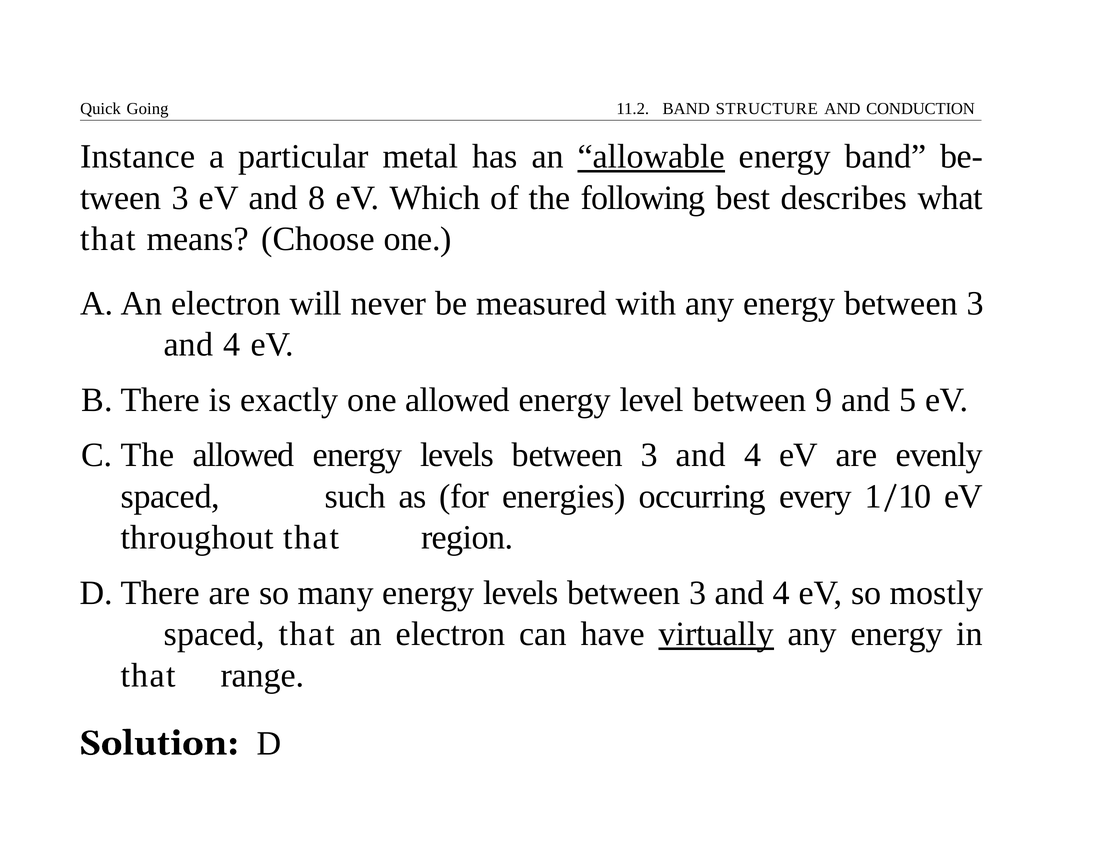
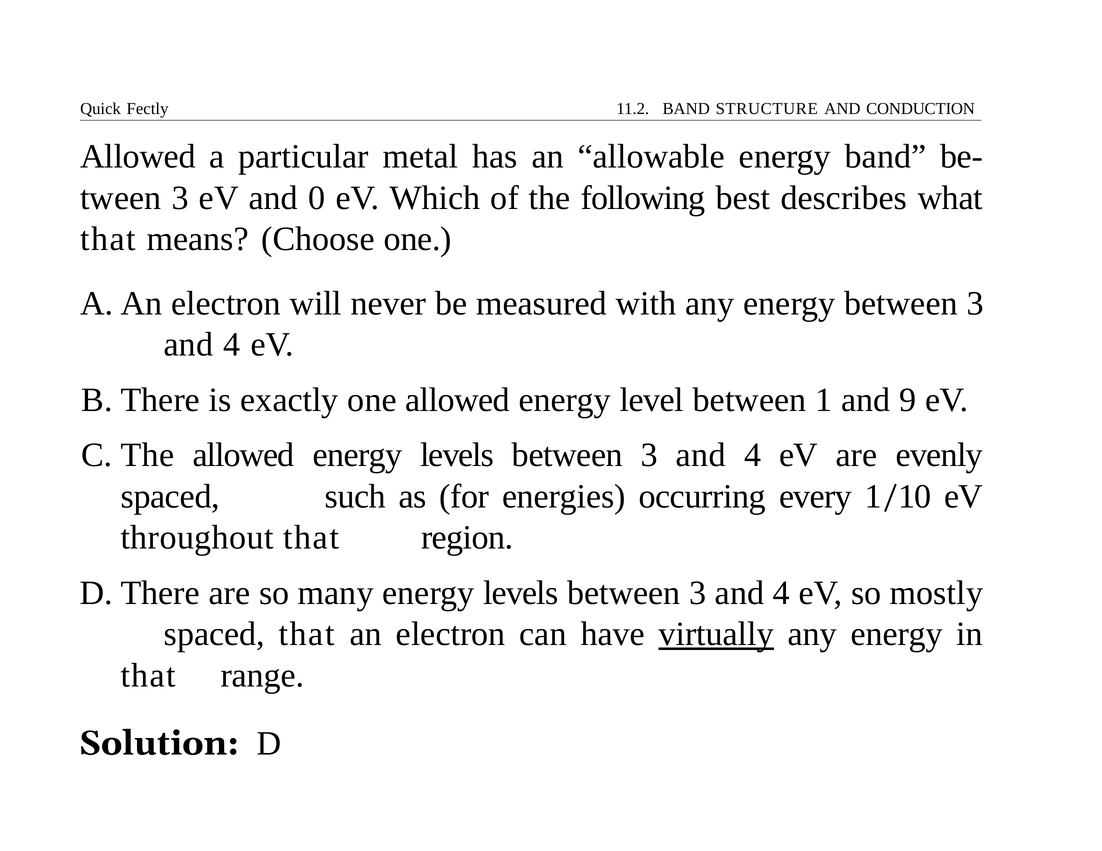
Going: Going -> Fectly (148, 109)
Instance: Instance -> Allowed (138, 157)
allowable underline: present -> none (651, 157)
8: 8 -> 0 (317, 198)
9: 9 -> 1 (824, 400)
5: 5 -> 9 (908, 400)
